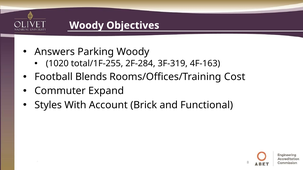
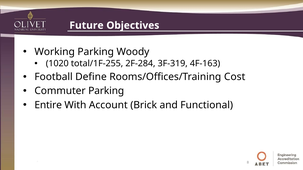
Woody: Woody -> Future (87, 25)
Answers: Answers -> Working (55, 52)
Blends: Blends -> Define (91, 77)
Commuter Expand: Expand -> Parking (106, 91)
Styles: Styles -> Entire (48, 105)
